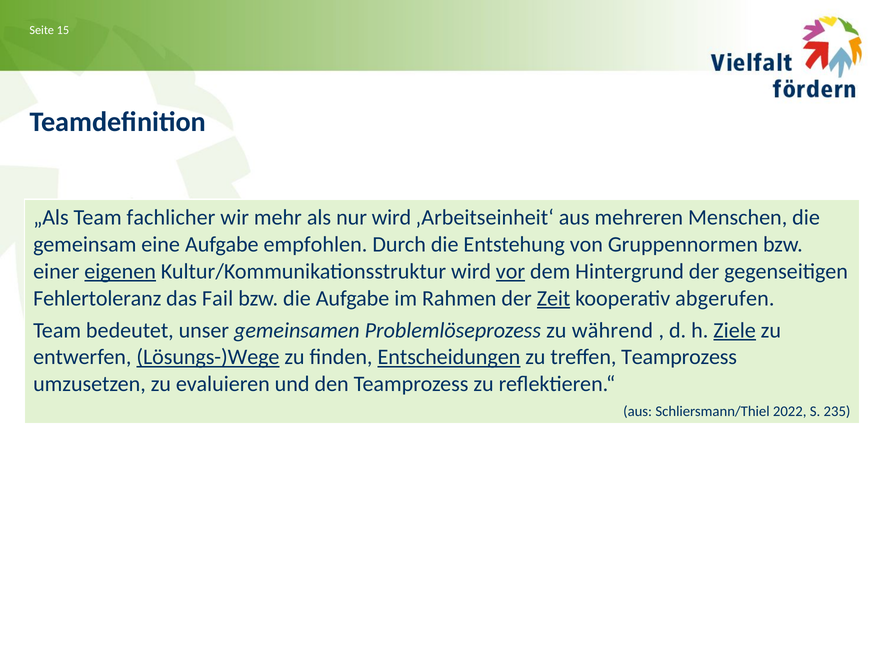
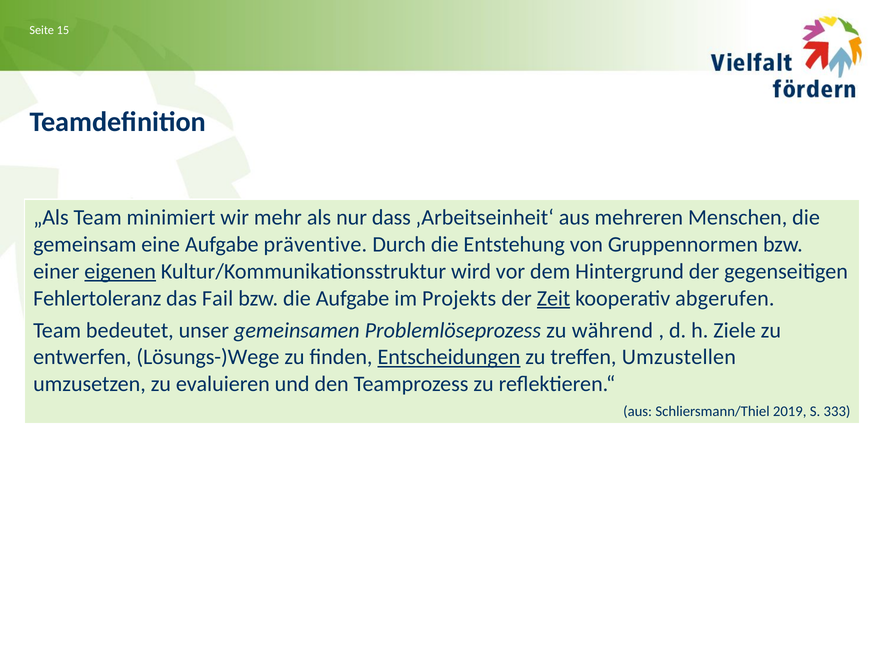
fachlicher: fachlicher -> minimiert (171, 217)
nur wird: wird -> dass (391, 217)
empfohlen: empfohlen -> präventive (315, 244)
vor underline: present -> none (510, 271)
Rahmen: Rahmen -> Projekts (459, 298)
Ziele underline: present -> none (735, 330)
Lösungs-)Wege underline: present -> none (208, 357)
treffen Teamprozess: Teamprozess -> Umzustellen (679, 357)
2022: 2022 -> 2019 (790, 411)
235: 235 -> 333 (837, 411)
